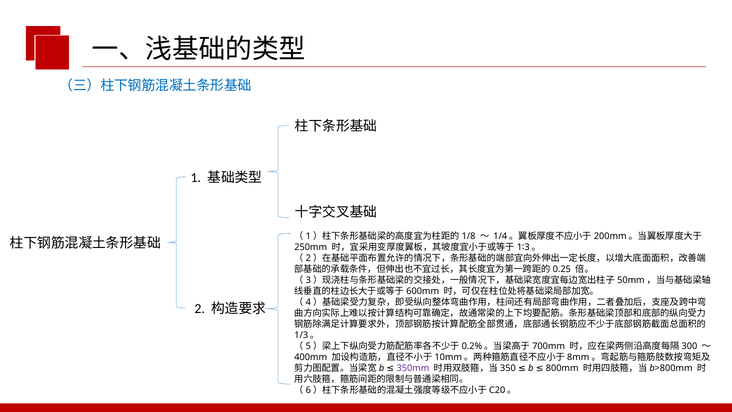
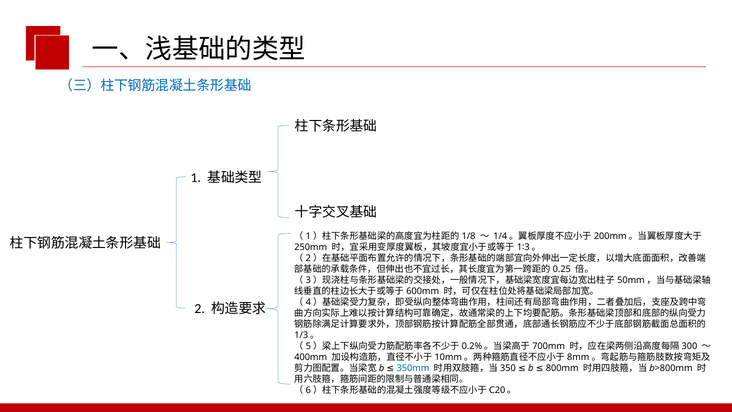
350mm colour: purple -> blue (413, 368)
